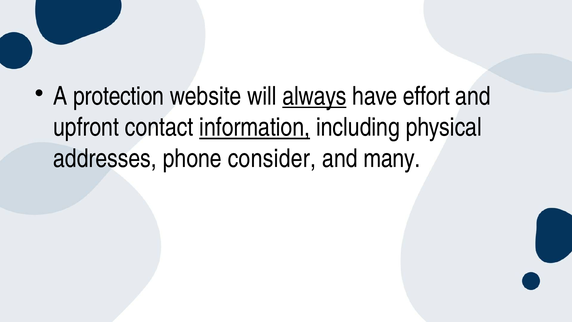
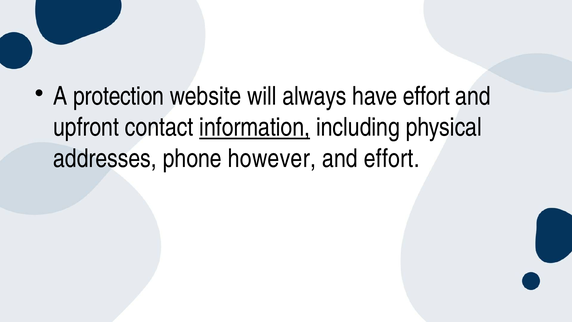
always underline: present -> none (315, 96)
consider: consider -> however (272, 158)
and many: many -> effort (392, 158)
